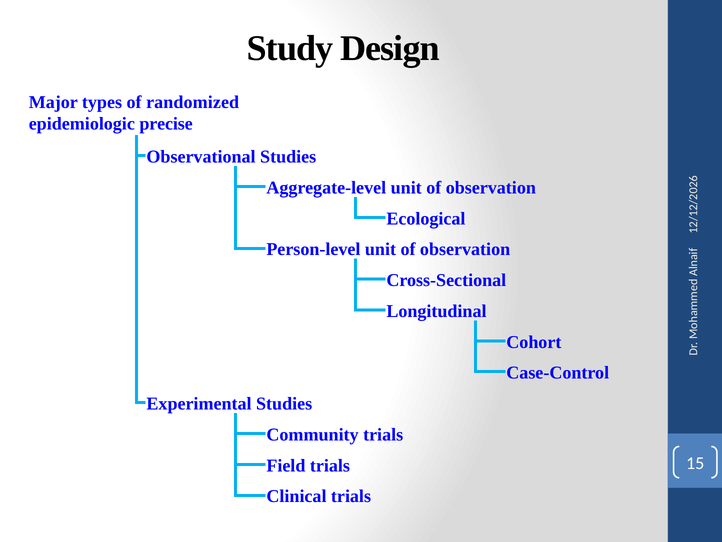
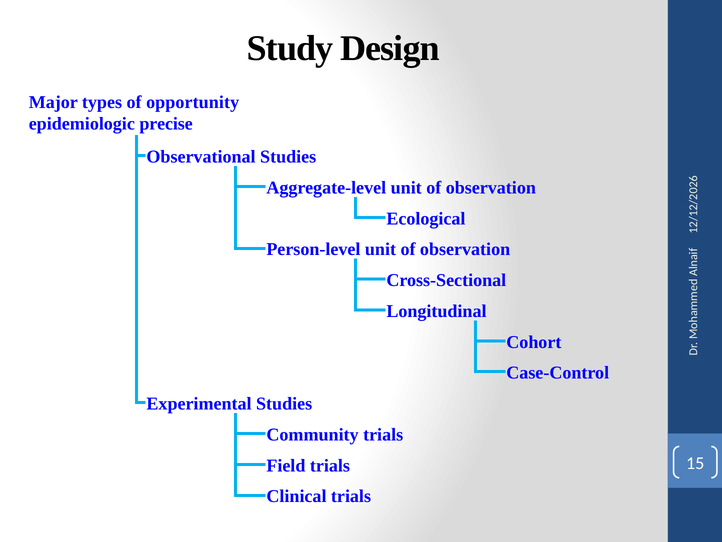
randomized: randomized -> opportunity (193, 102)
